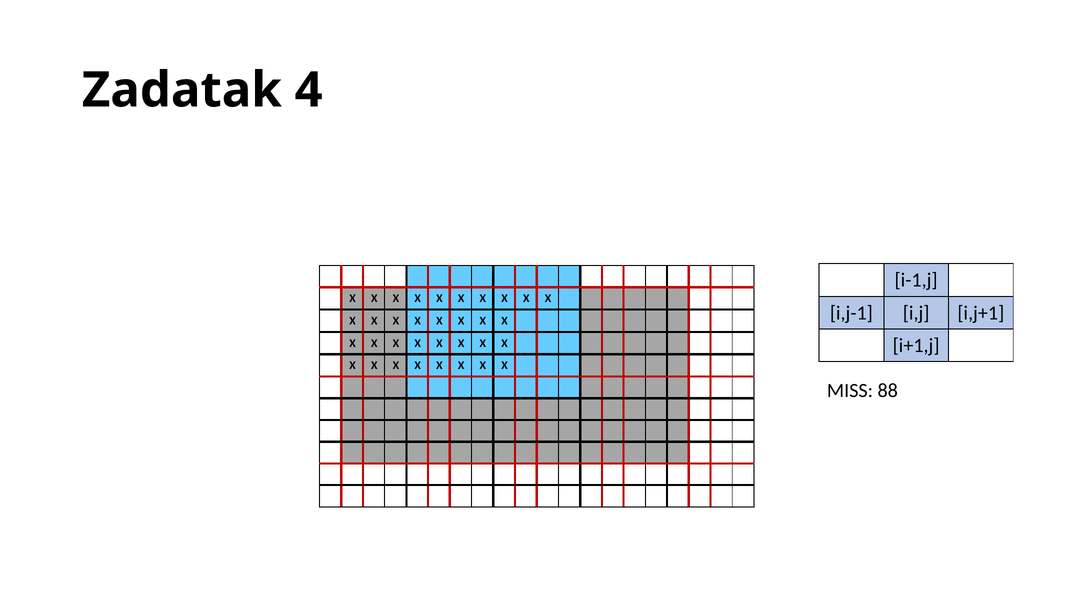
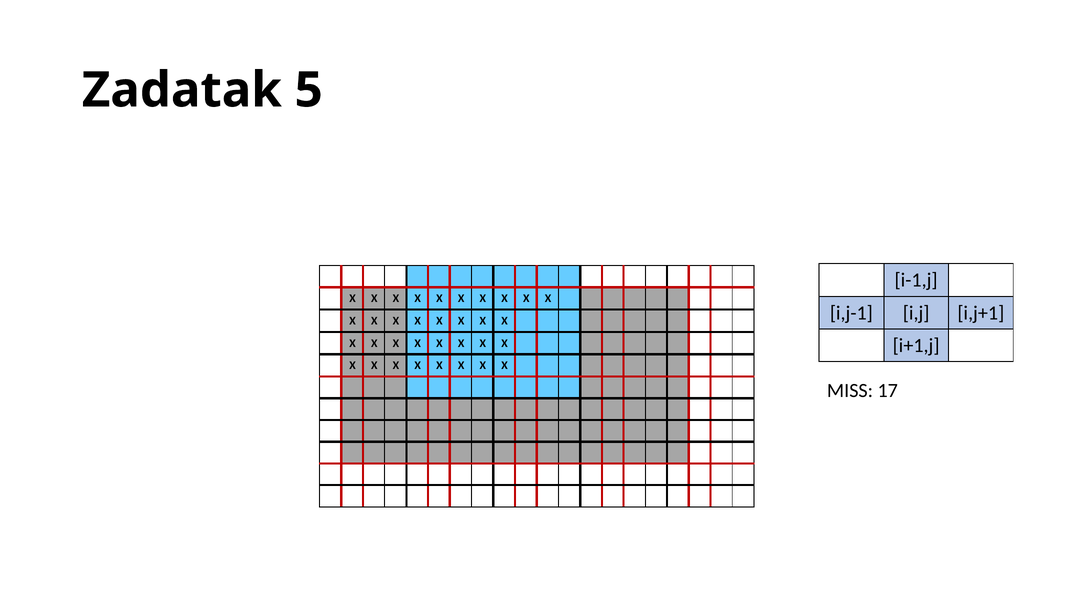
4: 4 -> 5 (309, 90)
88: 88 -> 17 (888, 391)
